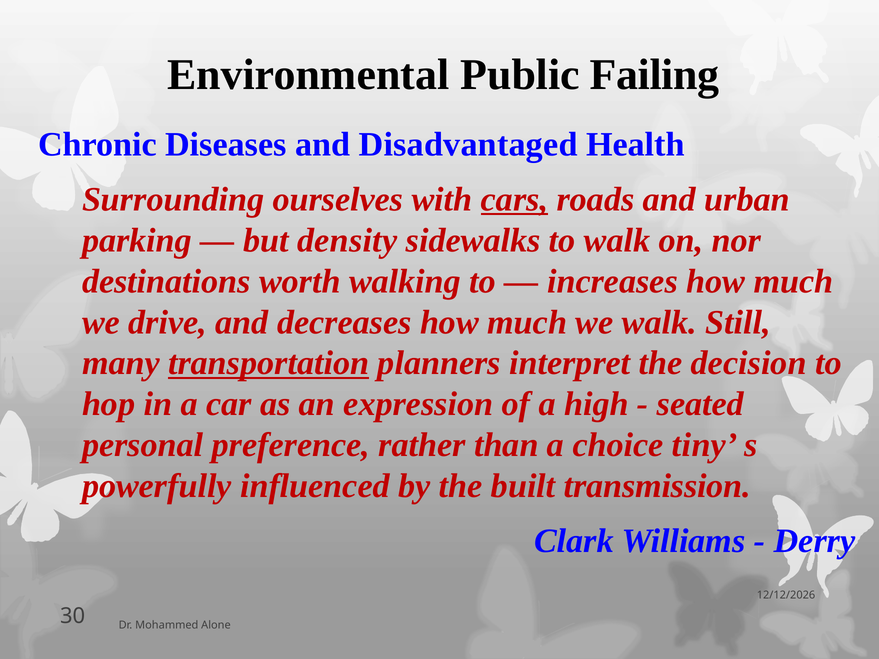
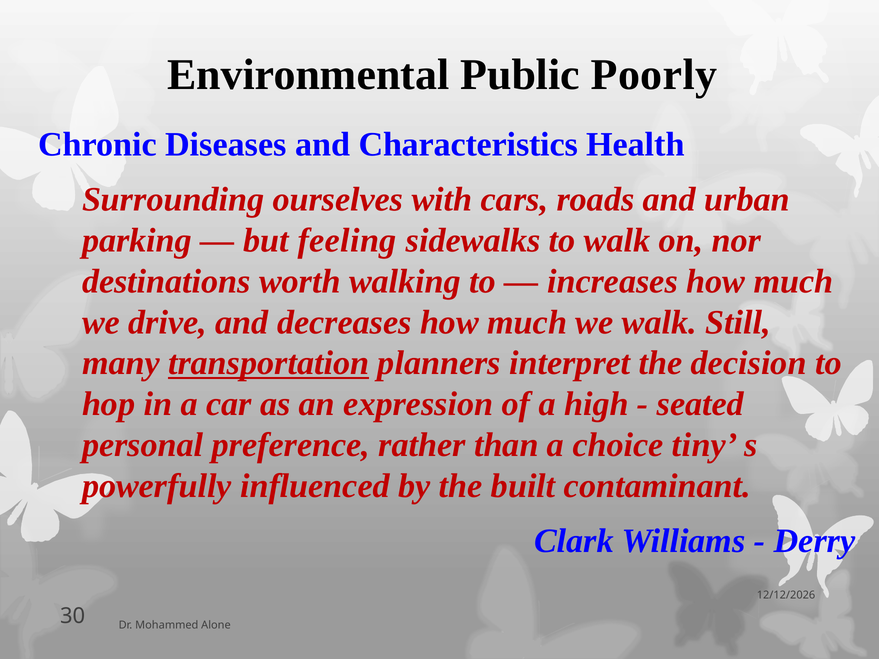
Failing: Failing -> Poorly (654, 75)
Disadvantaged: Disadvantaged -> Characteristics (468, 144)
cars underline: present -> none (515, 200)
density: density -> feeling (347, 241)
transmission: transmission -> contaminant (657, 486)
